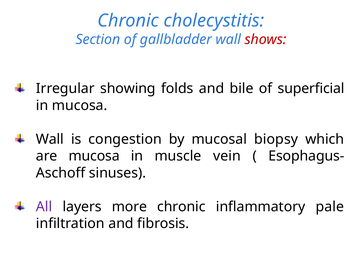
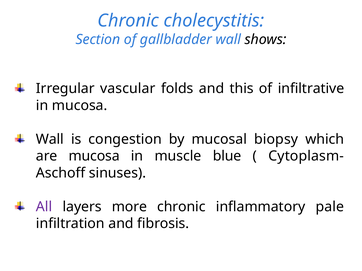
shows colour: red -> black (266, 40)
showing: showing -> vascular (128, 89)
bile: bile -> this (242, 89)
superficial: superficial -> infiltrative (311, 89)
vein: vein -> blue (227, 156)
Esophagus-: Esophagus- -> Cytoplasm- (306, 156)
